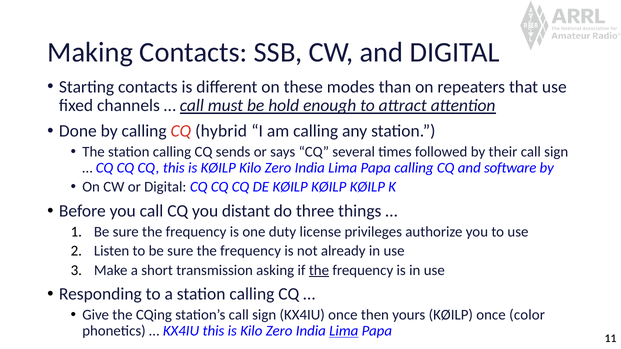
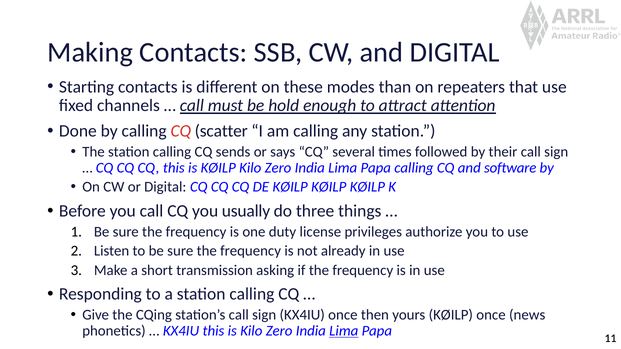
hybrid: hybrid -> scatter (221, 131)
distant: distant -> usually (246, 211)
the underline: present -> none (319, 270)
color: color -> news (527, 315)
